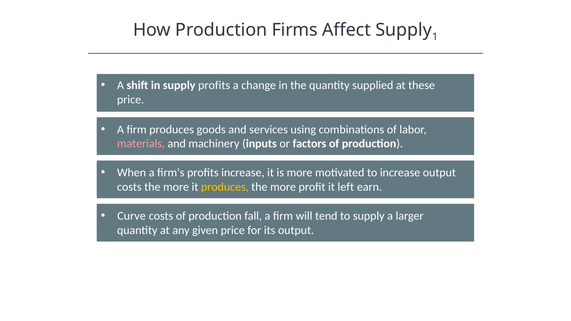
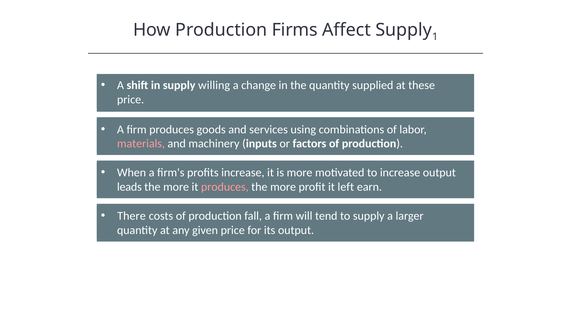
supply profits: profits -> willing (214, 85)
costs: costs -> leads (129, 187)
produces colour: yellow -> pink (225, 187)
Curve: Curve -> There (132, 216)
